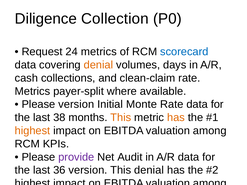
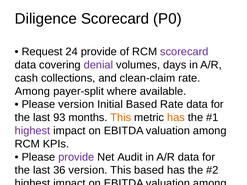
Diligence Collection: Collection -> Scorecard (115, 19)
24 metrics: metrics -> provide (99, 52)
scorecard colour: blue -> purple (184, 52)
denial colour: orange -> purple (98, 65)
Metrics: Metrics -> Among (32, 91)
Initial Monte: Monte -> Based (142, 105)
38: 38 -> 93 (59, 118)
highest colour: orange -> purple (32, 131)
This denial: denial -> based (149, 170)
